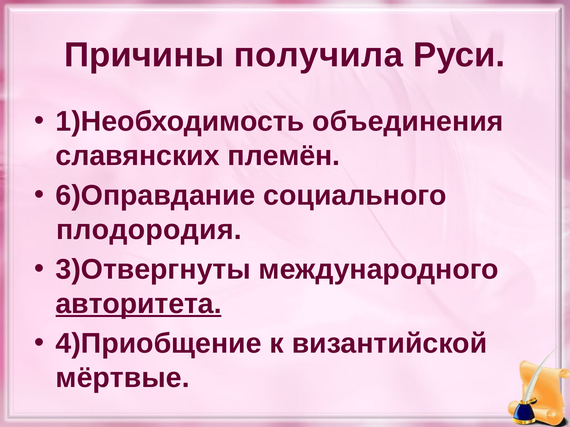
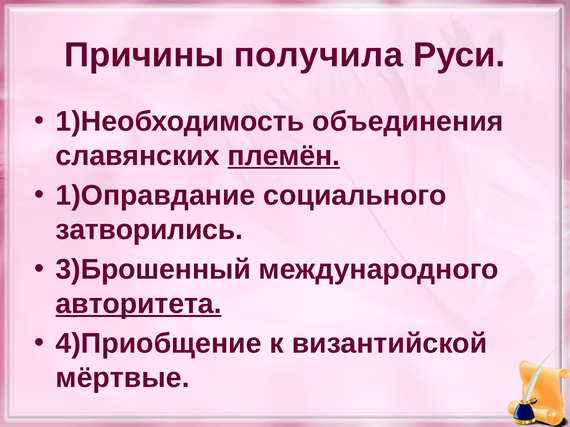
племён underline: none -> present (284, 156)
6)Оправдание: 6)Оправдание -> 1)Оправдание (155, 196)
плодородия: плодородия -> затворились (149, 230)
3)Отвергнуты: 3)Отвергнуты -> 3)Брошенный (153, 270)
